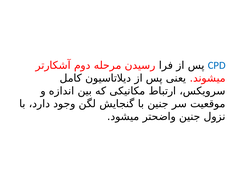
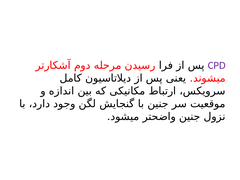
CPD colour: blue -> purple (217, 65)
